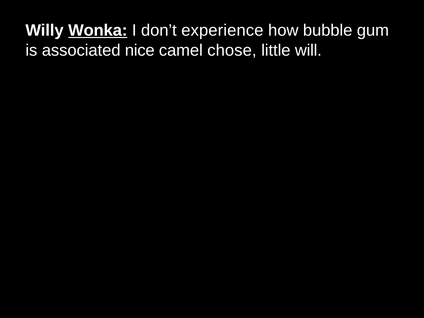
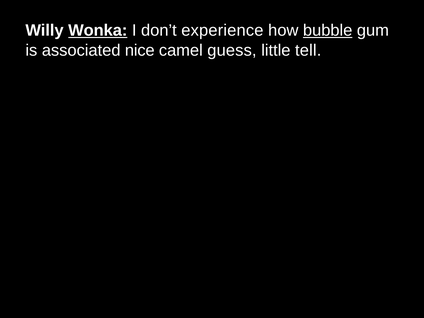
bubble underline: none -> present (328, 30)
chose: chose -> guess (232, 50)
will: will -> tell (308, 50)
